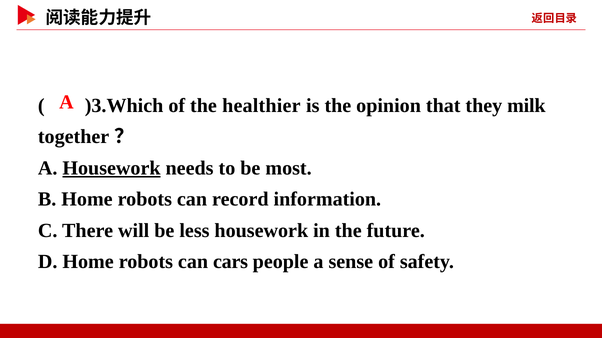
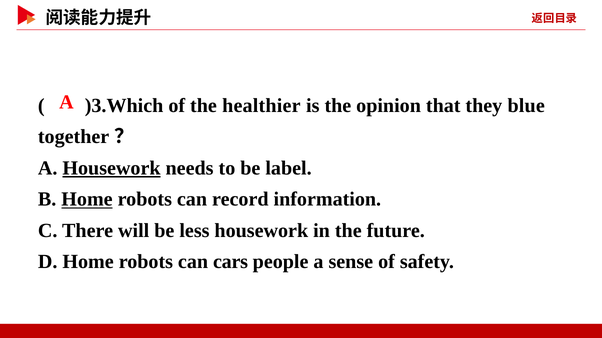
milk: milk -> blue (526, 106)
most: most -> label (289, 168)
Home underline: none -> present (87, 200)
